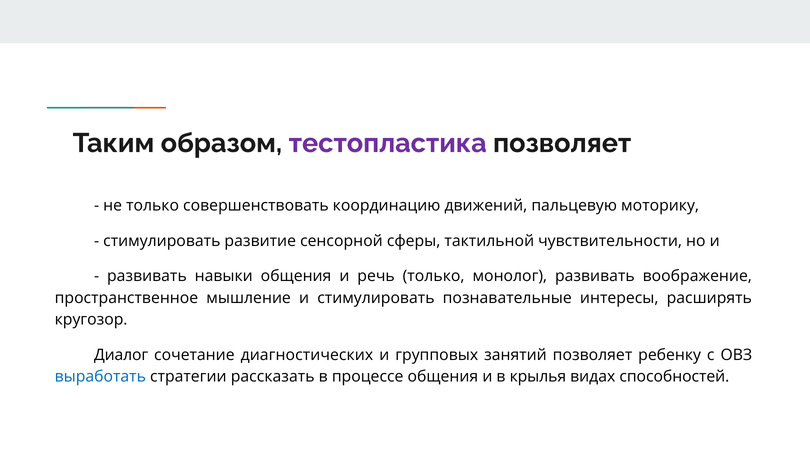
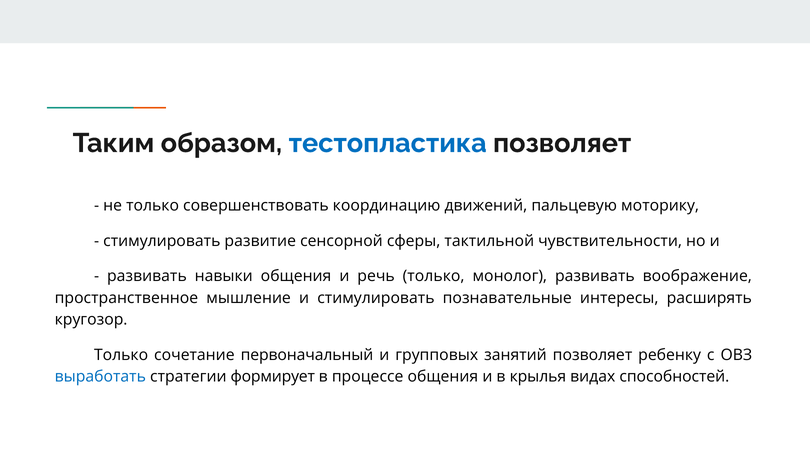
тестопластика colour: purple -> blue (388, 143)
Диалог: Диалог -> Только (121, 355)
диагностических: диагностических -> первоначальный (307, 355)
рассказать: рассказать -> формирует (273, 376)
